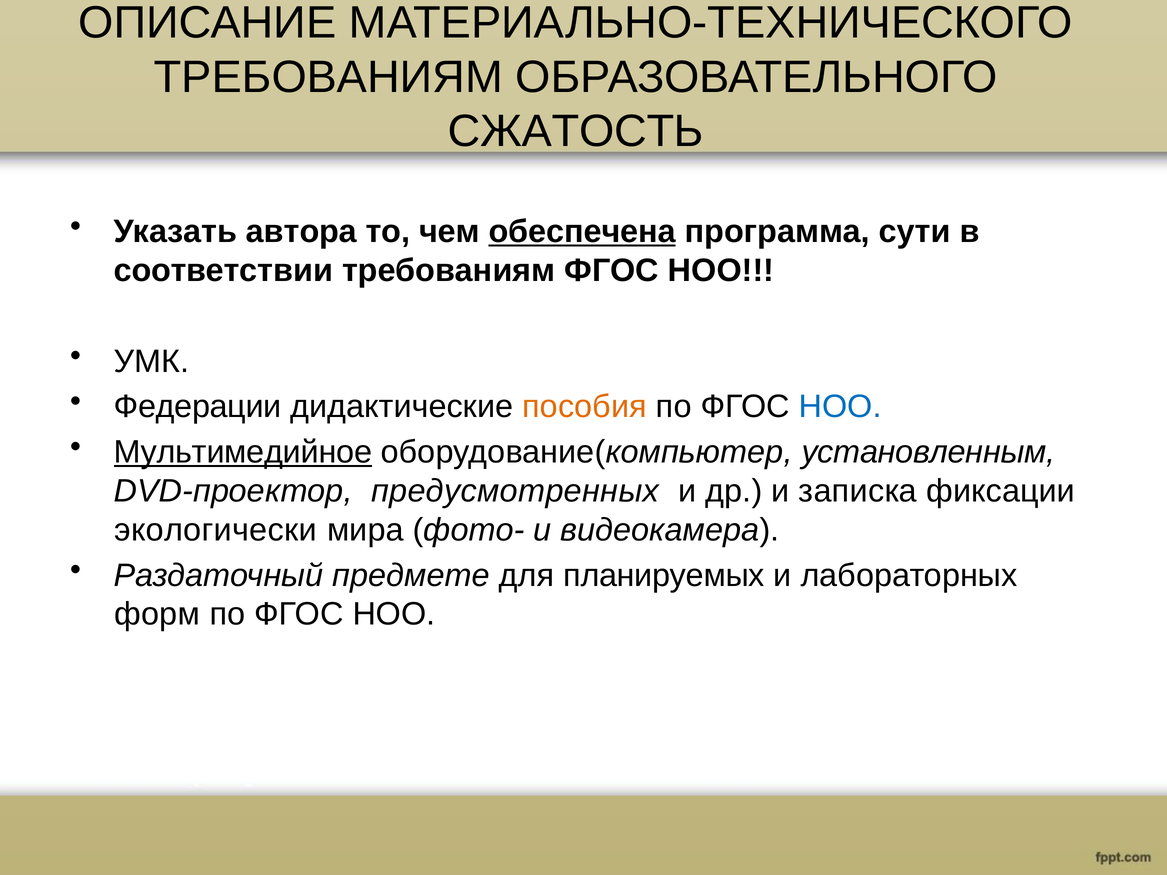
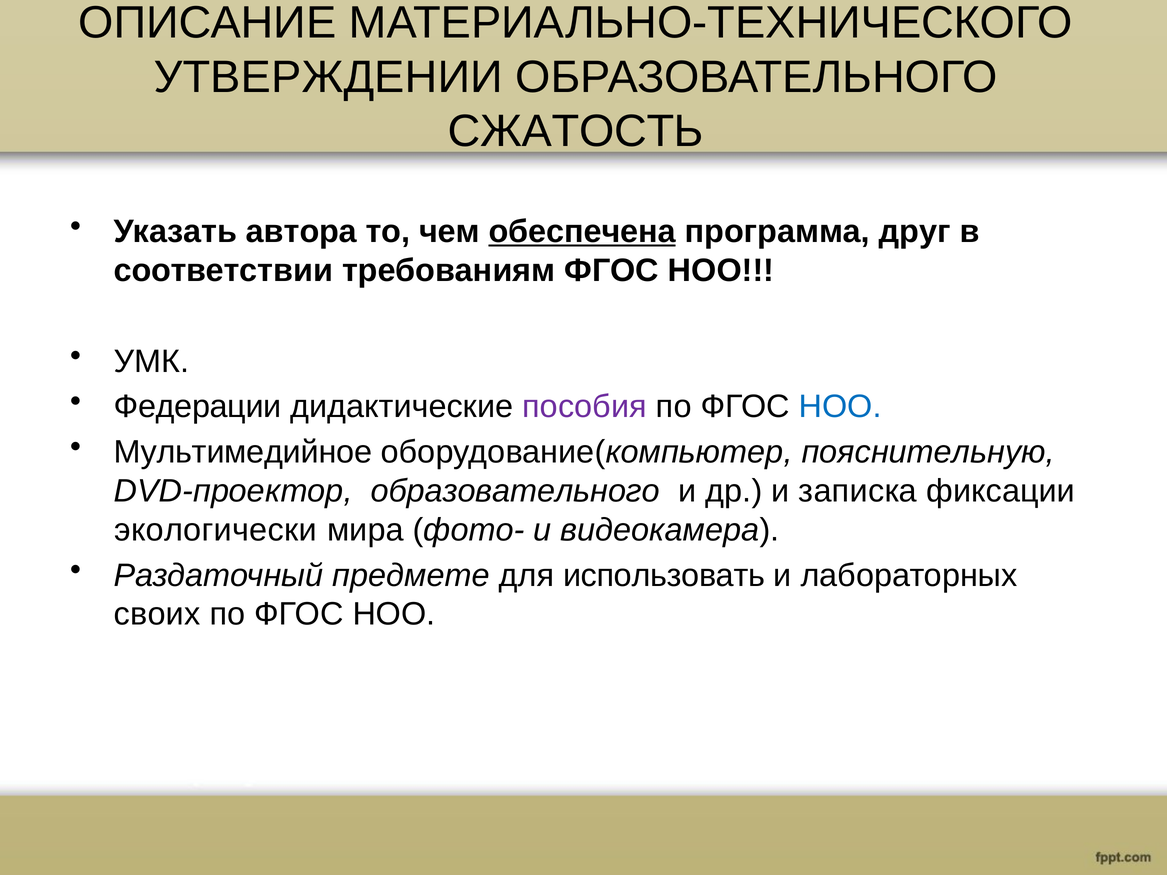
ТРЕБОВАНИЯМ: ТРЕБОВАНИЯМ -> УТВЕРЖДЕНИИ (328, 77)
сути: сути -> друг (915, 232)
пособия colour: orange -> purple (585, 407)
Мультимедийное underline: present -> none (243, 452)
установленным: установленным -> пояснительную (928, 452)
DVD-проектор предусмотренных: предусмотренных -> образовательного (515, 491)
планируемых: планируемых -> использовать (664, 576)
форм: форм -> своих (157, 614)
